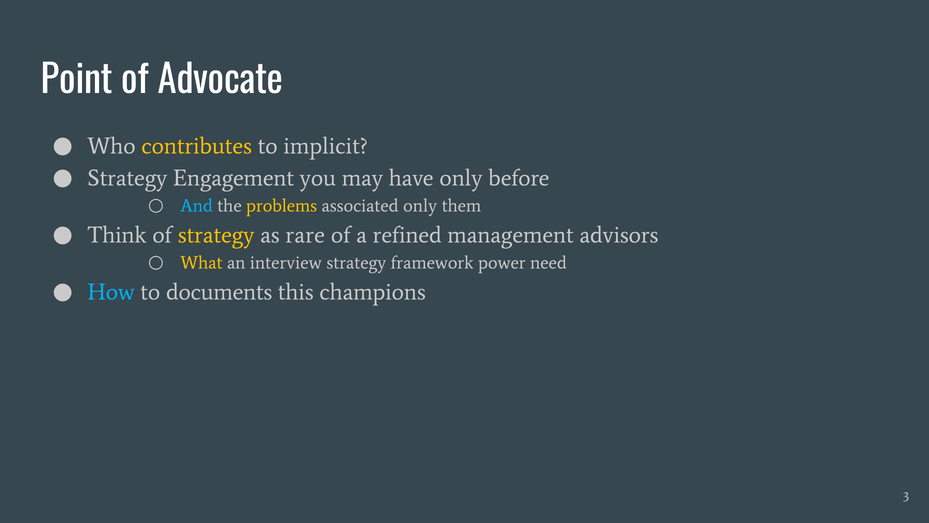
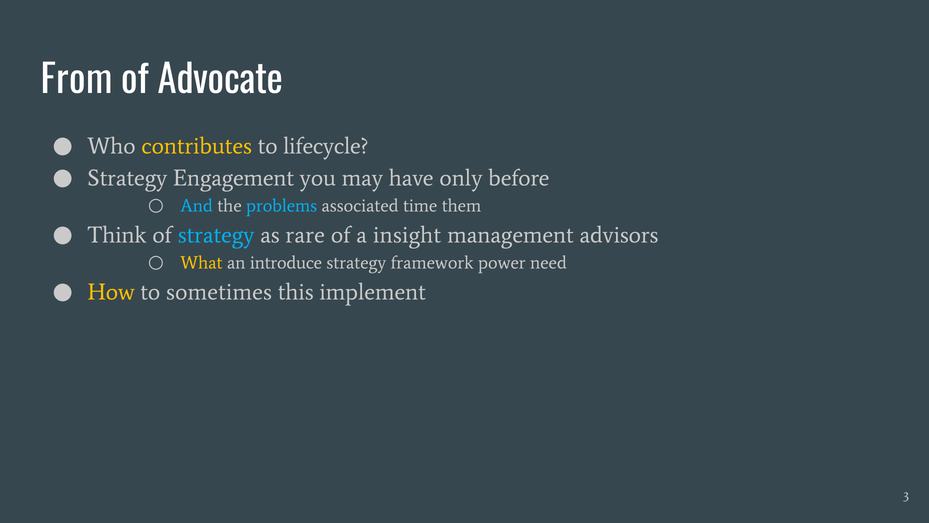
Point: Point -> From (77, 80)
implicit: implicit -> lifecycle (326, 146)
problems colour: yellow -> light blue (282, 206)
associated only: only -> time (420, 206)
strategy colour: yellow -> light blue (216, 235)
refined: refined -> insight (407, 235)
interview: interview -> introduce (286, 263)
How colour: light blue -> yellow (111, 292)
documents: documents -> sometimes (219, 292)
champions: champions -> implement (373, 292)
